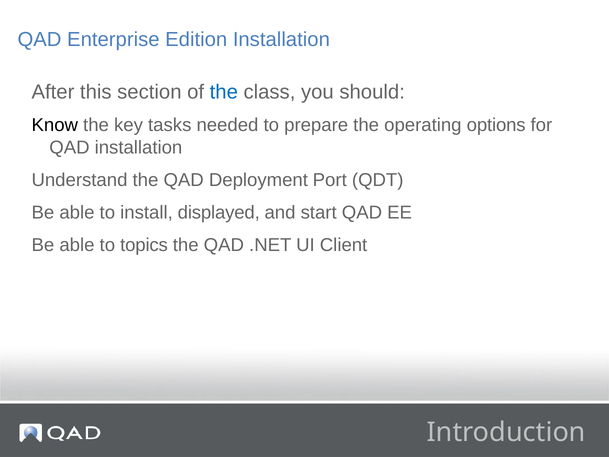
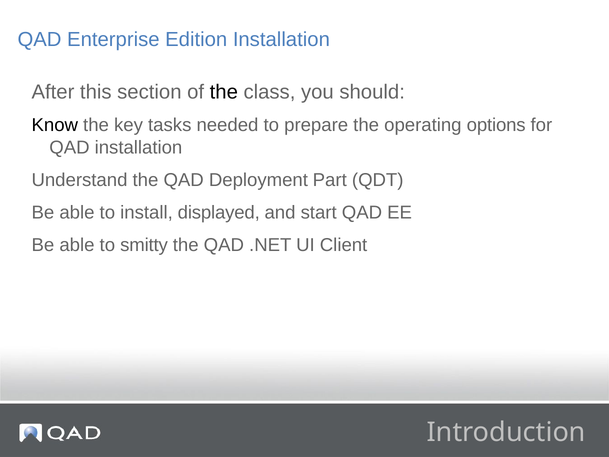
the colour: blue -> black (224, 92)
Port: Port -> Part (330, 180)
topics: topics -> smitty (144, 245)
